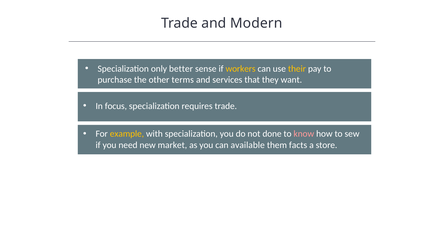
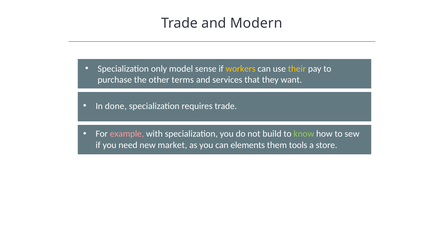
better: better -> model (181, 69)
focus: focus -> done (116, 106)
example colour: yellow -> pink (127, 134)
done: done -> build (272, 134)
know colour: pink -> light green (304, 134)
available: available -> elements (248, 145)
facts: facts -> tools (298, 145)
